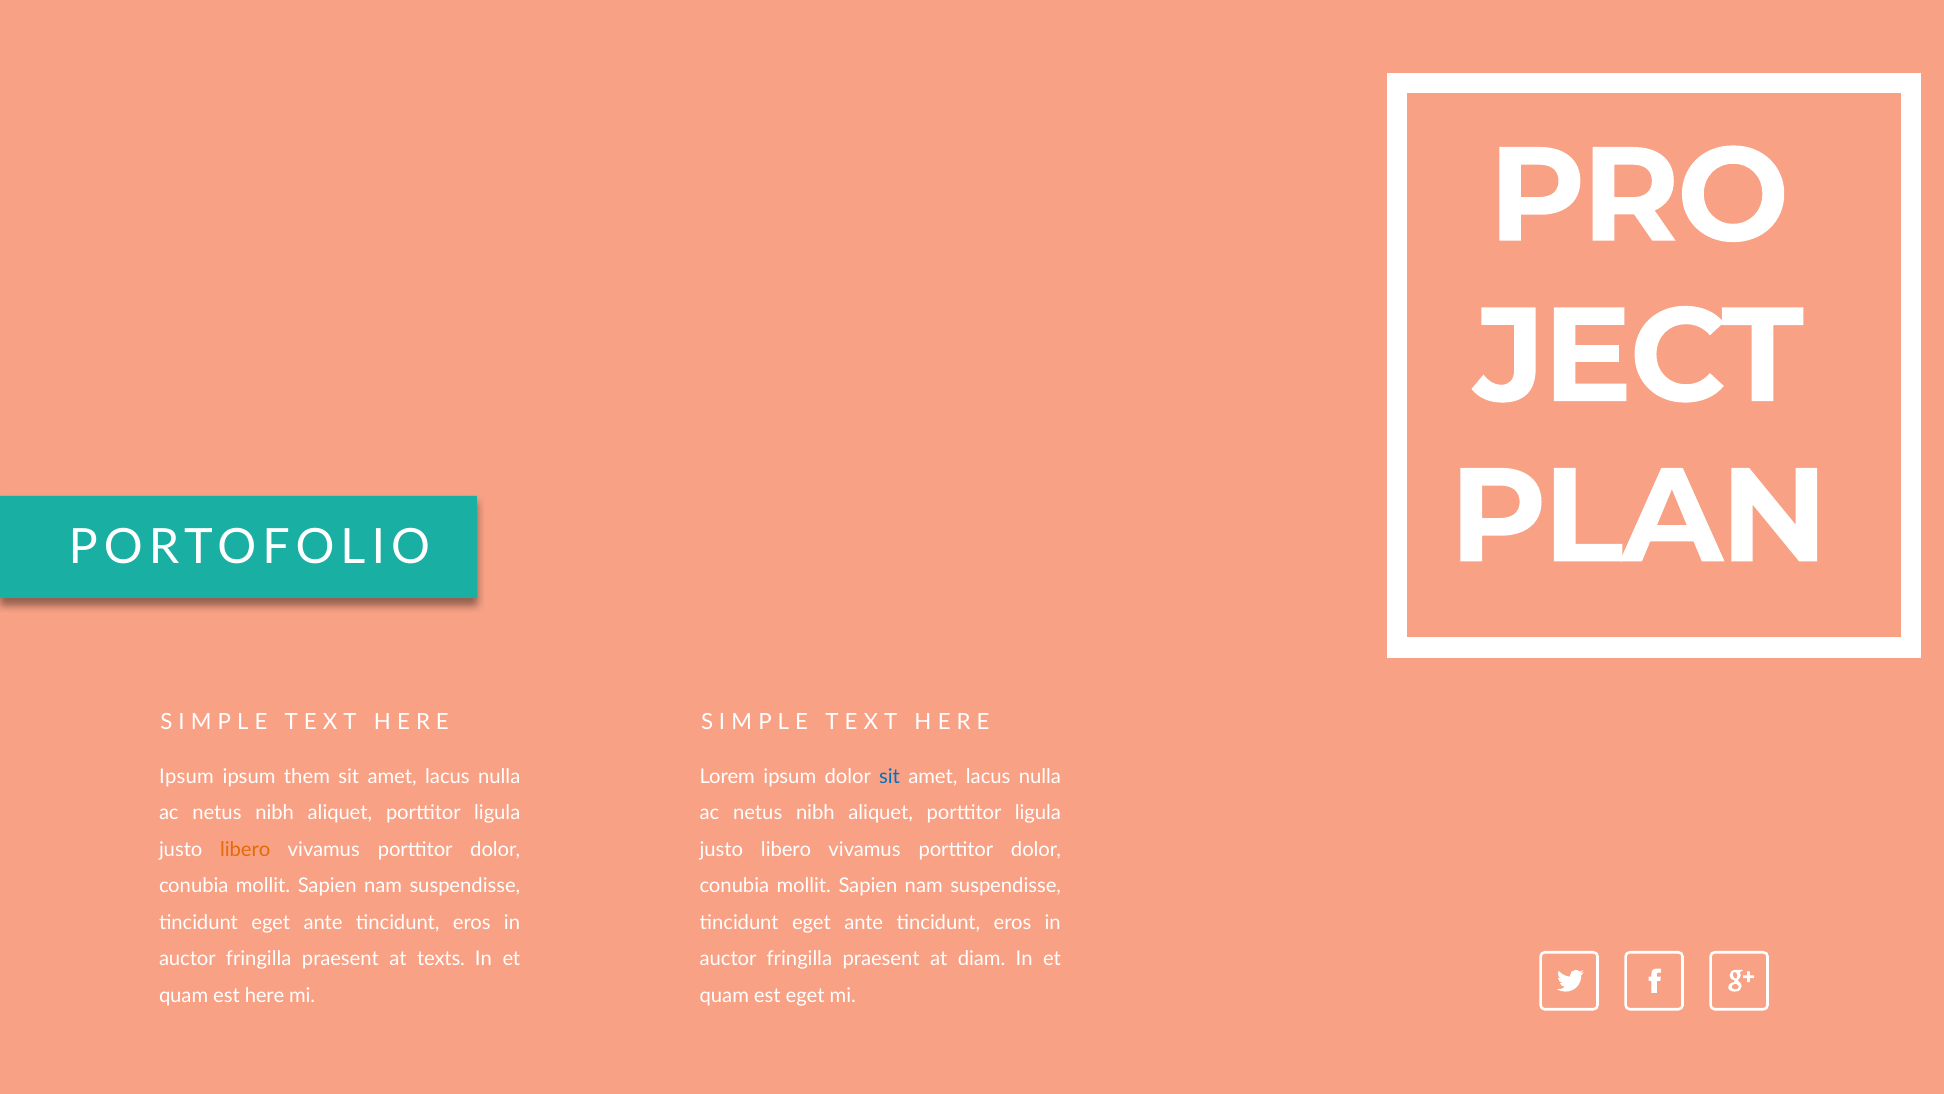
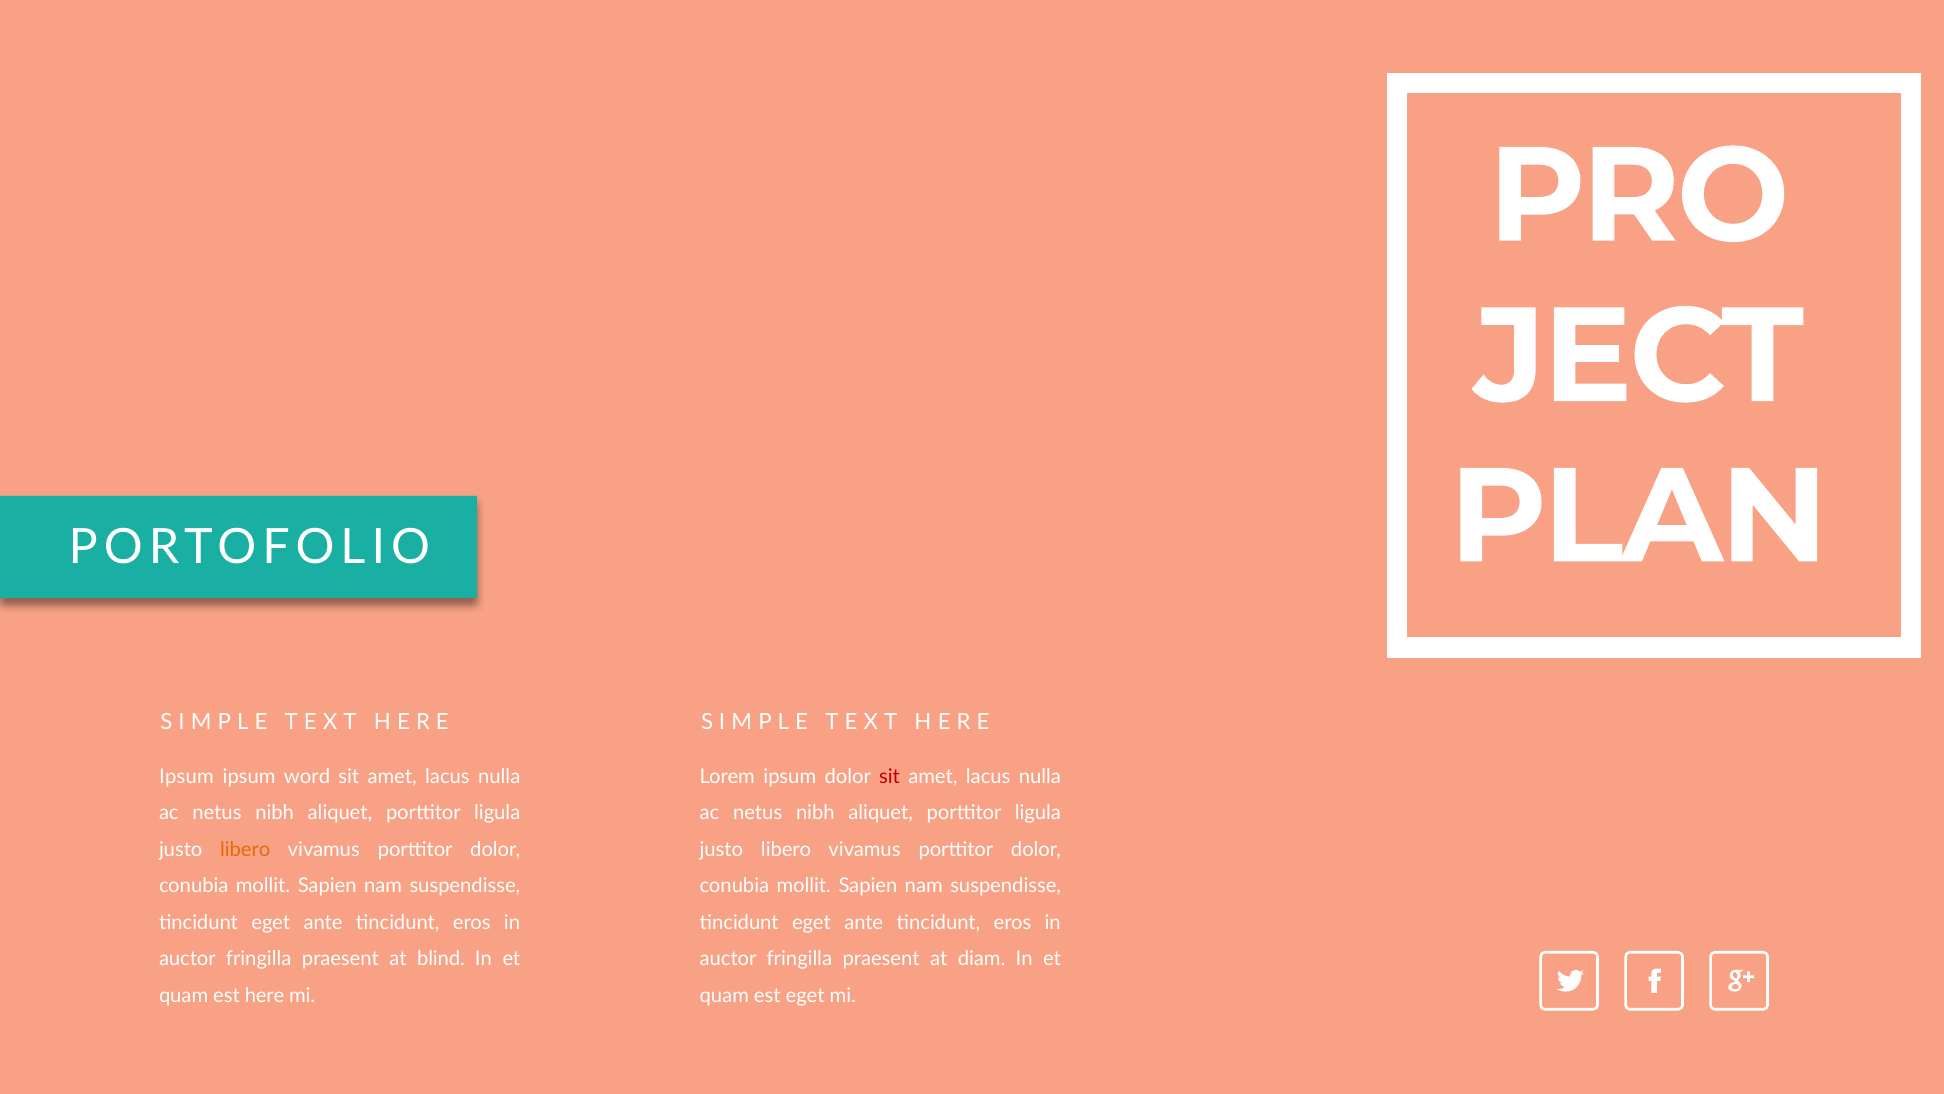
them: them -> word (307, 776)
sit colour: blue -> red (889, 776)
texts: texts -> blind (441, 959)
